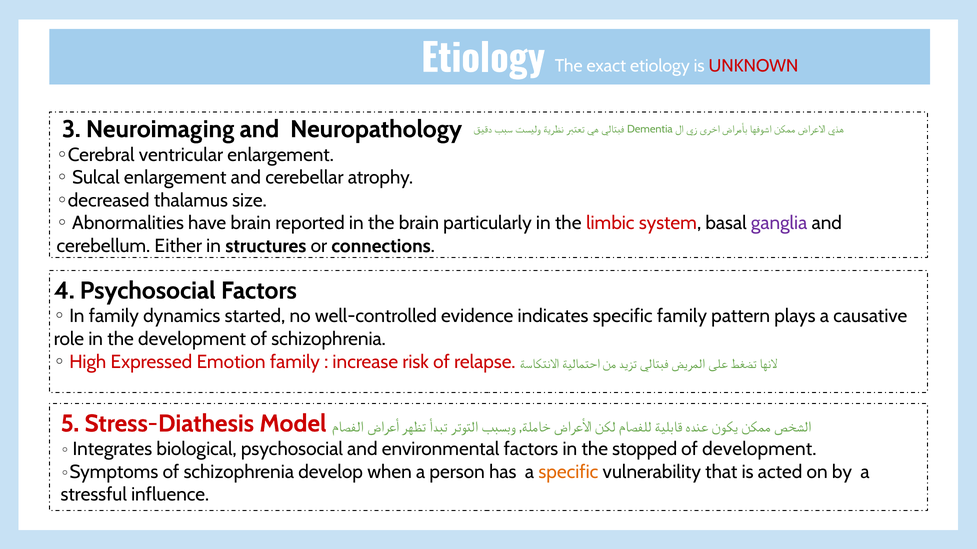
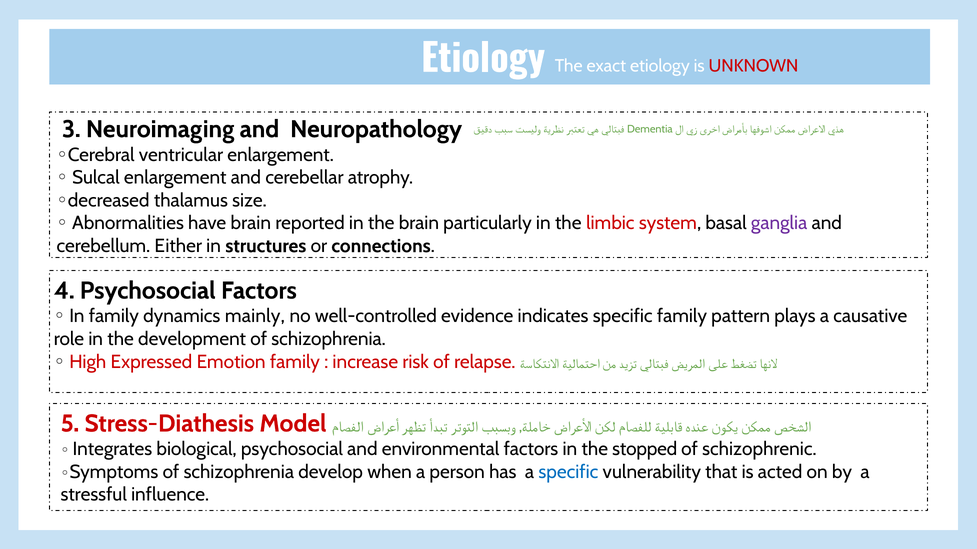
started: started -> mainly (255, 317)
of development: development -> schizophrenic (759, 450)
specific colour: orange -> blue (568, 472)
